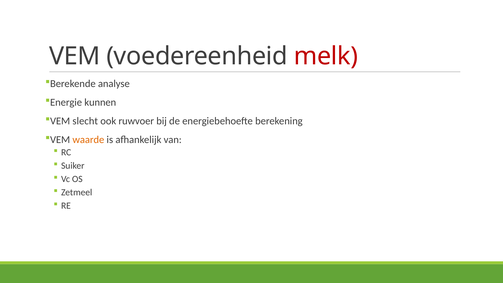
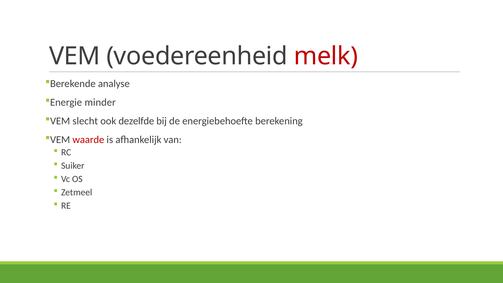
kunnen: kunnen -> minder (100, 102)
ruwvoer: ruwvoer -> dezelfde (136, 121)
waarde colour: orange -> red (88, 140)
